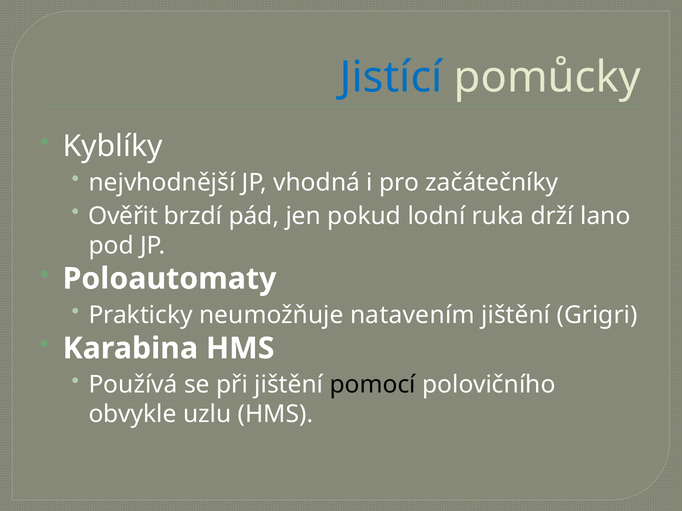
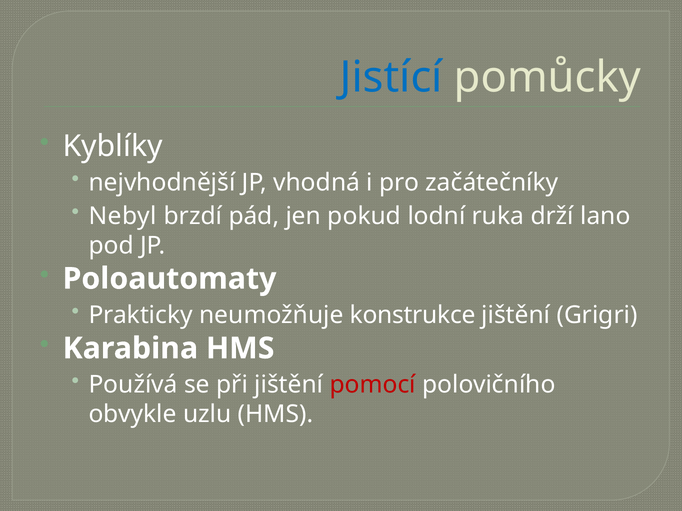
Ověřit: Ověřit -> Nebyl (123, 216)
natavením: natavením -> konstrukce (413, 315)
pomocí colour: black -> red (373, 385)
